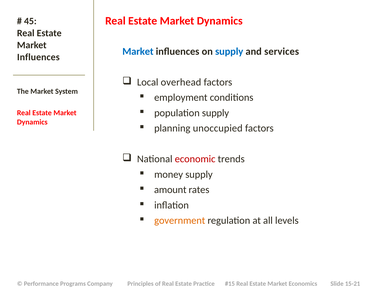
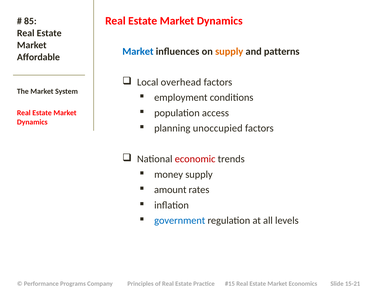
45: 45 -> 85 (30, 21)
supply colour: blue -> orange (229, 51)
services: services -> patterns (282, 51)
Influences: Influences -> Affordable (38, 57)
population supply: supply -> access (215, 113)
government colour: orange -> blue (180, 221)
